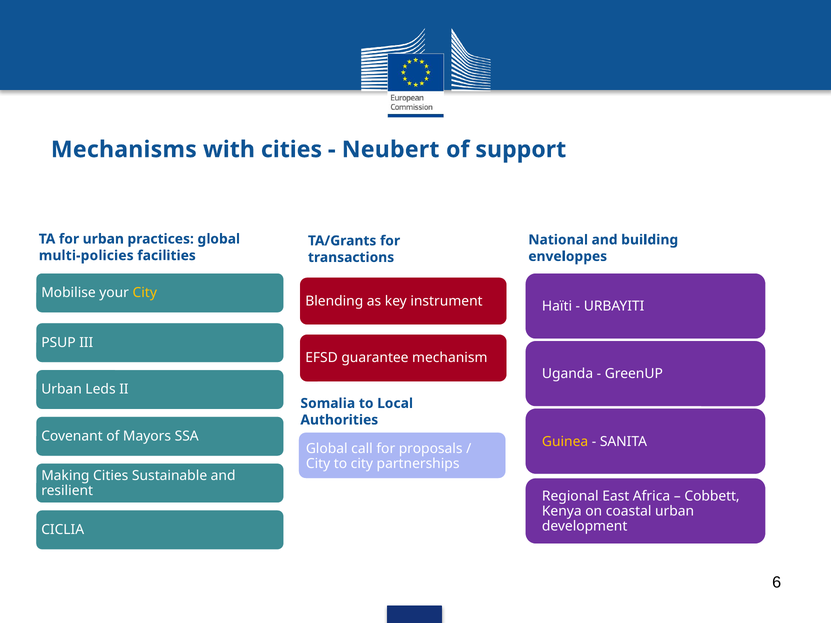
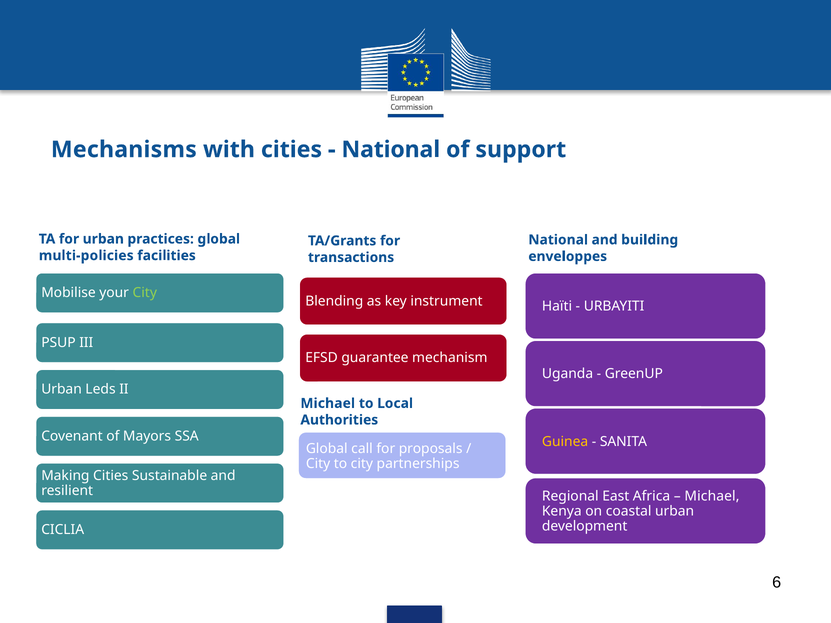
Neubert: Neubert -> National (391, 150)
City colour: yellow -> light green (145, 293)
Somalia: Somalia -> Michael (328, 403)
Cobbett: Cobbett -> Michael (712, 496)
